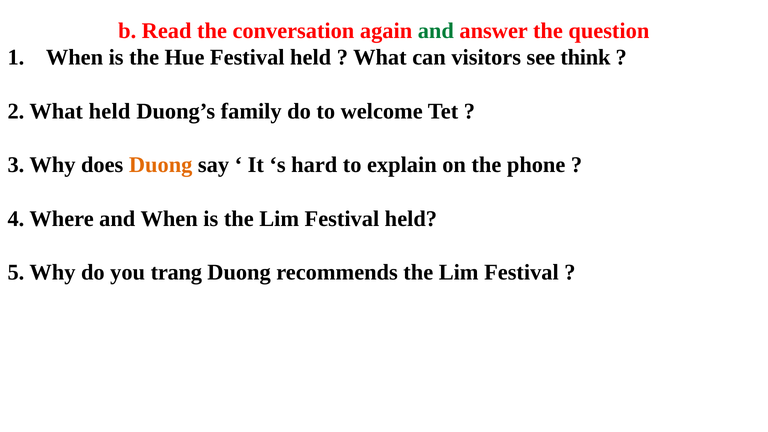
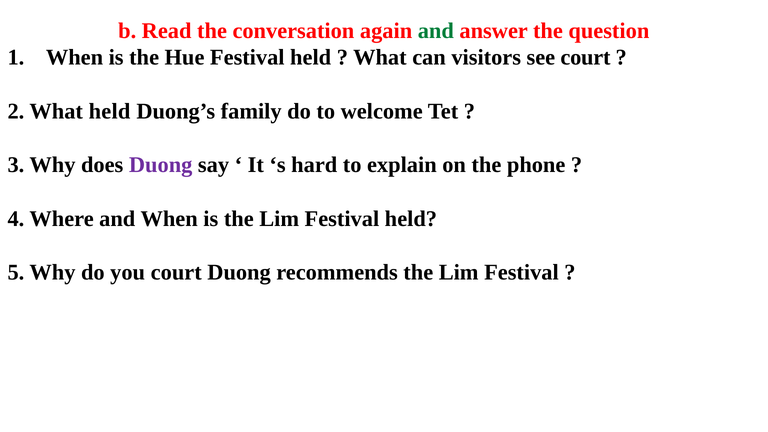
see think: think -> court (585, 58)
Duong colour: orange -> purple (161, 165)
you trang: trang -> court (176, 273)
